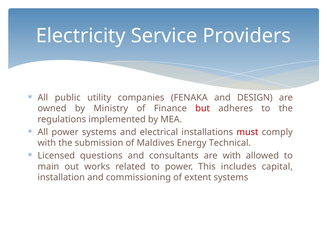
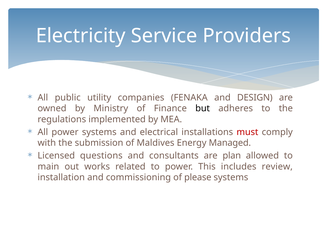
but colour: red -> black (203, 109)
Technical: Technical -> Managed (230, 143)
are with: with -> plan (232, 156)
capital: capital -> review (277, 167)
extent: extent -> please (198, 178)
